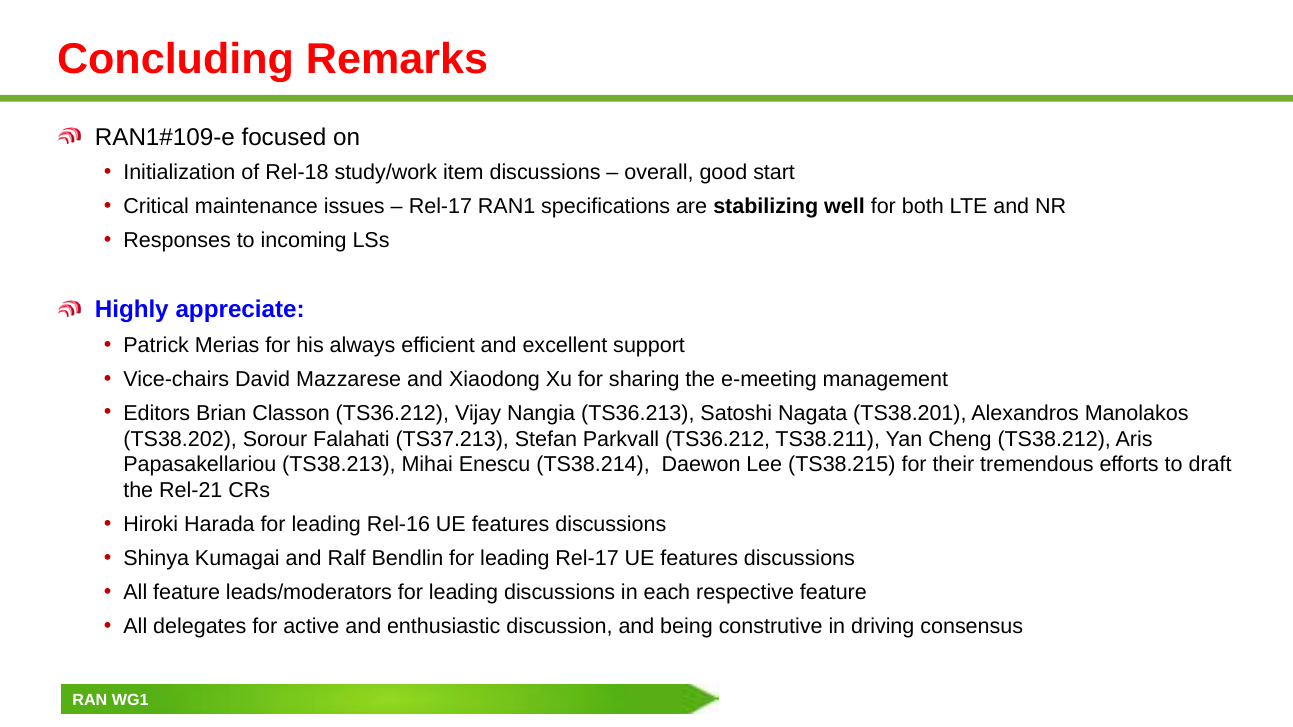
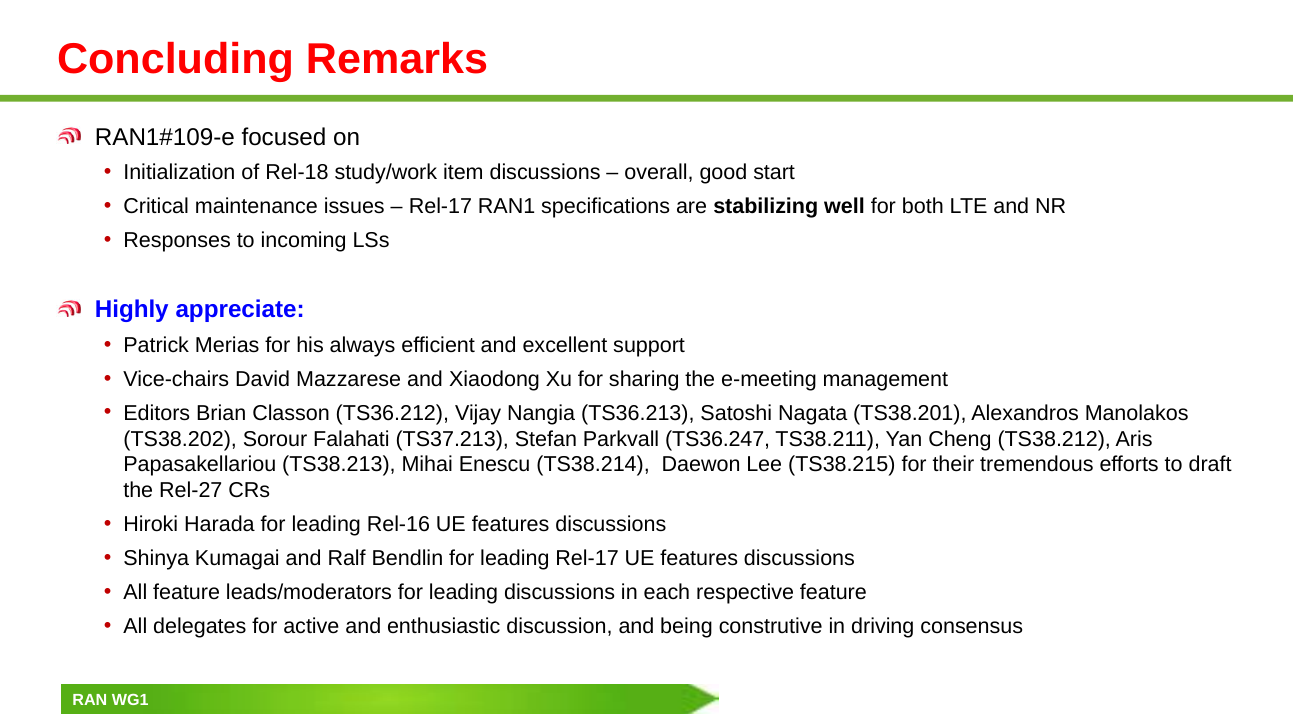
Parkvall TS36.212: TS36.212 -> TS36.247 (718, 439)
Rel-21: Rel-21 -> Rel-27 (191, 491)
